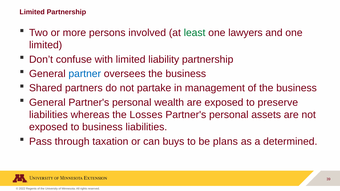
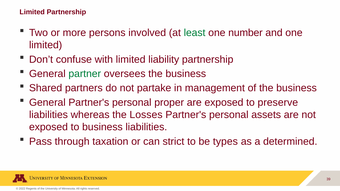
lawyers: lawyers -> number (245, 33)
partner colour: blue -> green (85, 74)
wealth: wealth -> proper (169, 103)
buys: buys -> strict (173, 142)
plans: plans -> types (225, 142)
